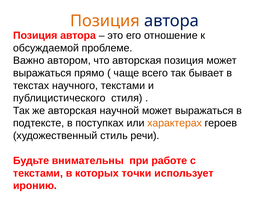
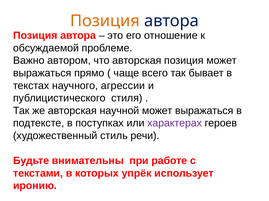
научного текстами: текстами -> агрессии (123, 86)
характерах colour: orange -> purple (175, 124)
точки: точки -> упрёк (137, 174)
